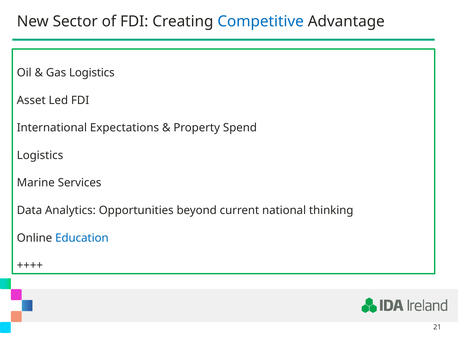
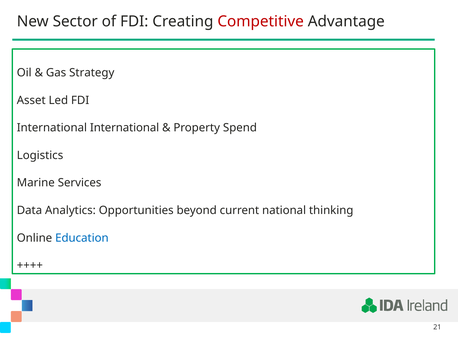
Competitive colour: blue -> red (261, 21)
Gas Logistics: Logistics -> Strategy (92, 73)
International Expectations: Expectations -> International (125, 128)
